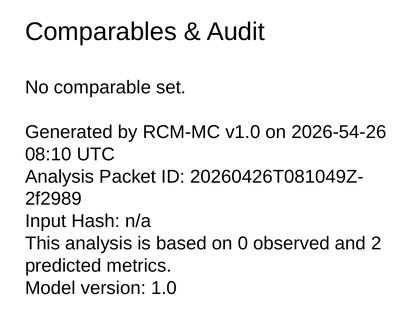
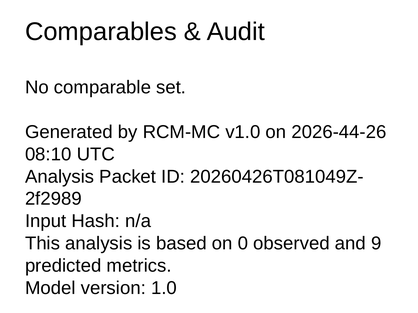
2026-54-26: 2026-54-26 -> 2026-44-26 (339, 132)
2: 2 -> 9 (376, 244)
